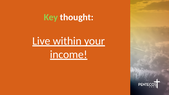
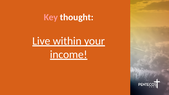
Key colour: light green -> pink (51, 17)
